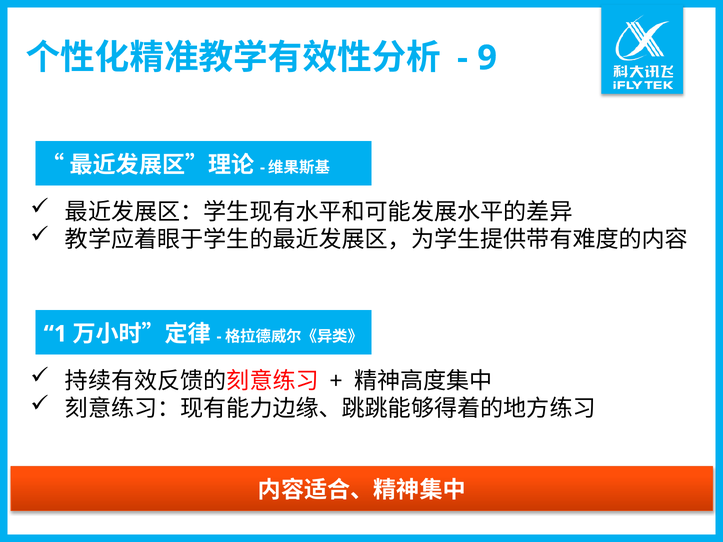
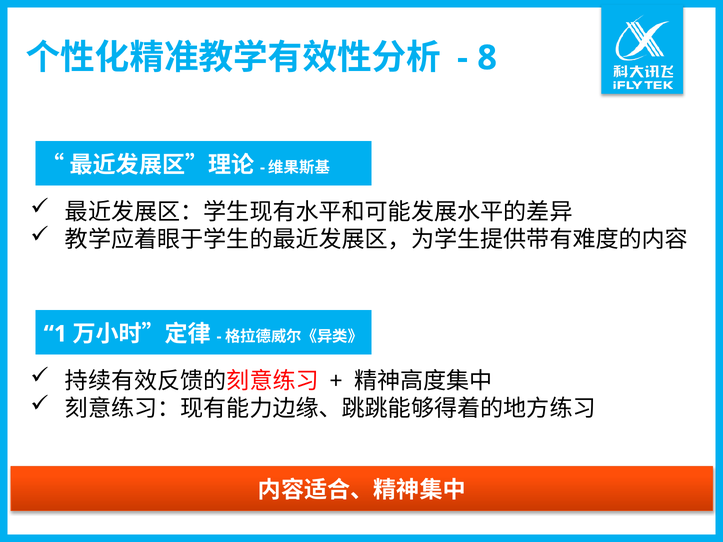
9: 9 -> 8 (487, 58)
